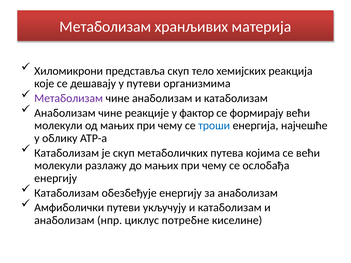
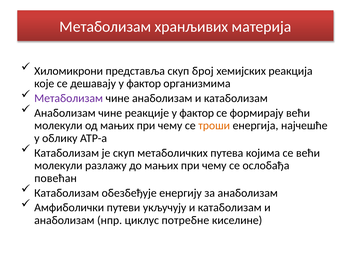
тело: тело -> број (203, 71)
дешавају у путеви: путеви -> фактор (144, 84)
троши colour: blue -> orange (214, 126)
енергију: енергију -> повећан (56, 178)
